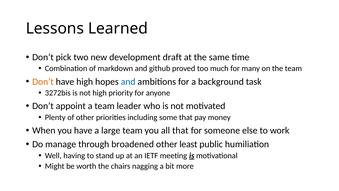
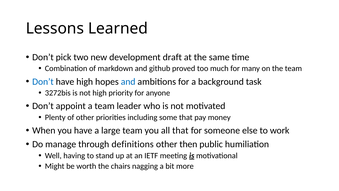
Don’t colour: orange -> blue (43, 82)
broadened: broadened -> definitions (133, 144)
least: least -> then (188, 144)
